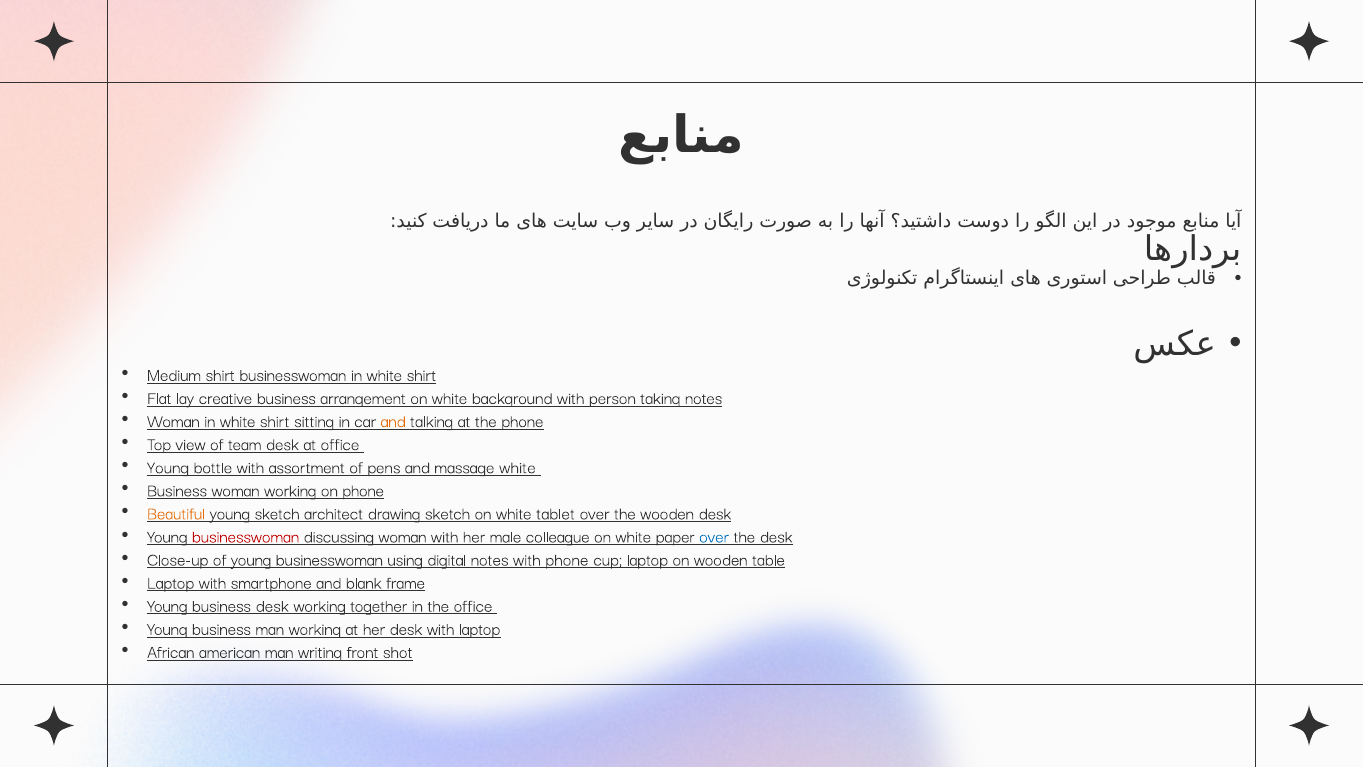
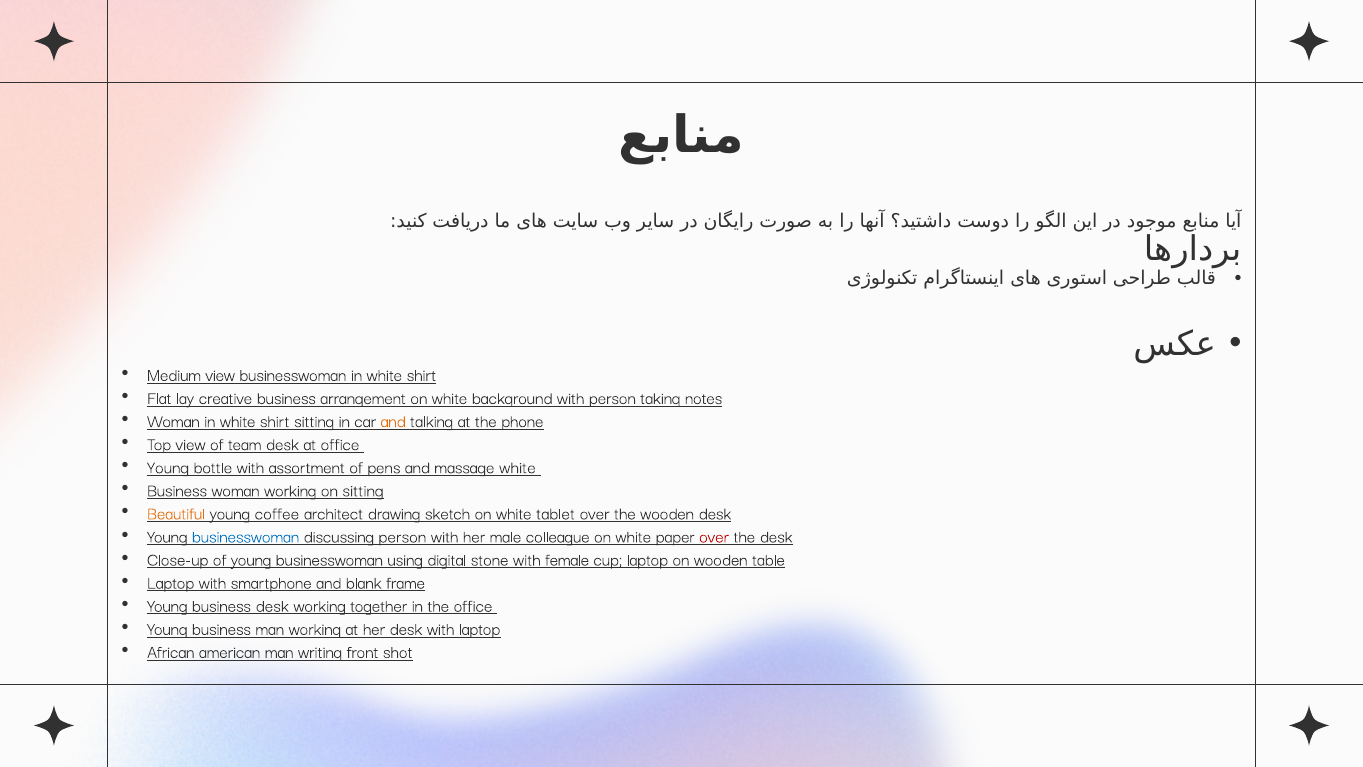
Medium shirt: shirt -> view (220, 374)
on phone: phone -> sitting (363, 490)
young sketch: sketch -> coffee (277, 513)
businesswoman colour: red -> blue (246, 536)
discussing woman: woman -> person (402, 536)
over colour: blue -> red (714, 536)
digital notes: notes -> stone (490, 559)
with phone: phone -> female (567, 559)
